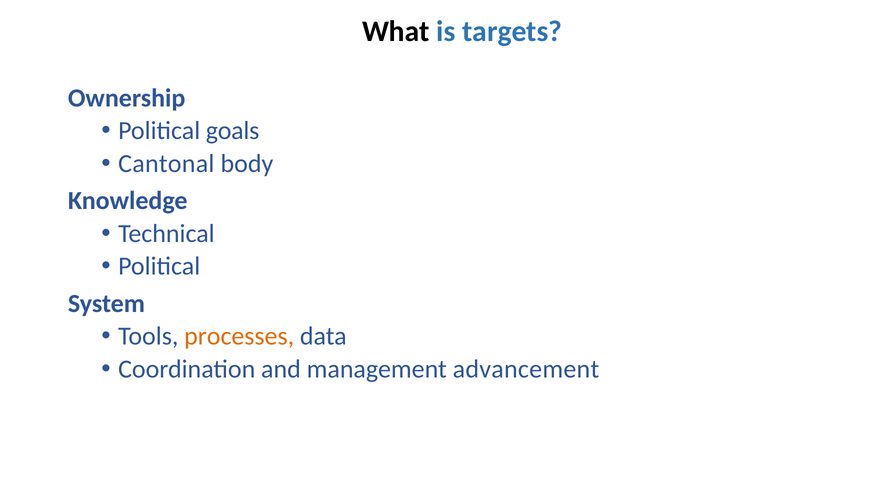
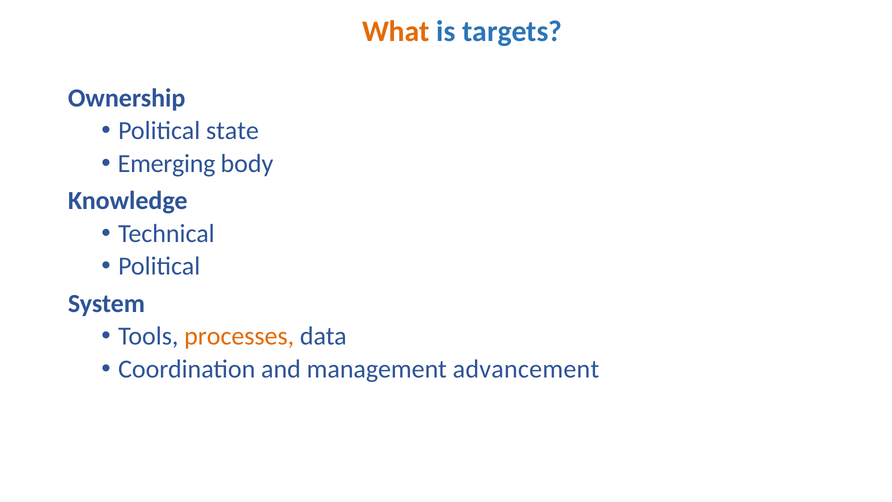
What colour: black -> orange (396, 32)
goals: goals -> state (232, 131)
Cantonal: Cantonal -> Emerging (167, 163)
